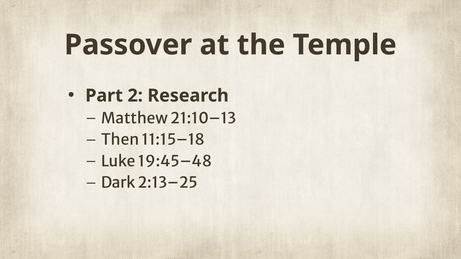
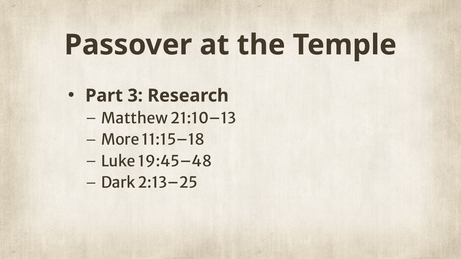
2: 2 -> 3 (135, 96)
Then: Then -> More (120, 140)
